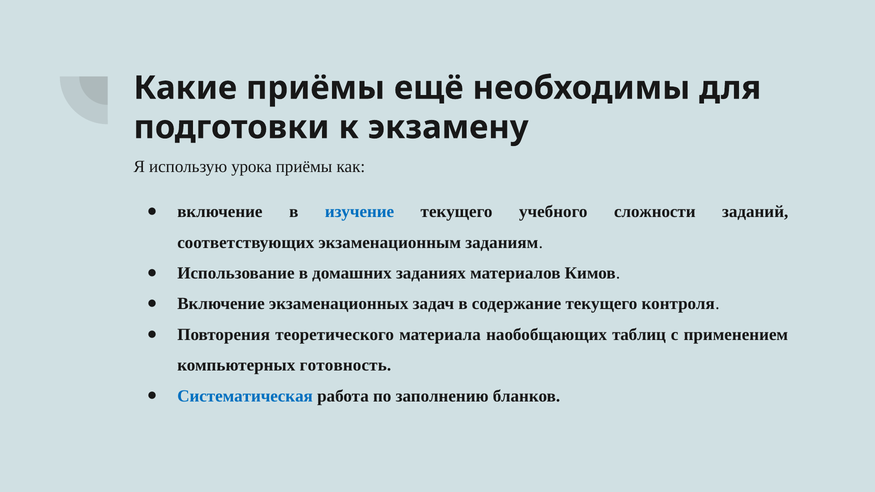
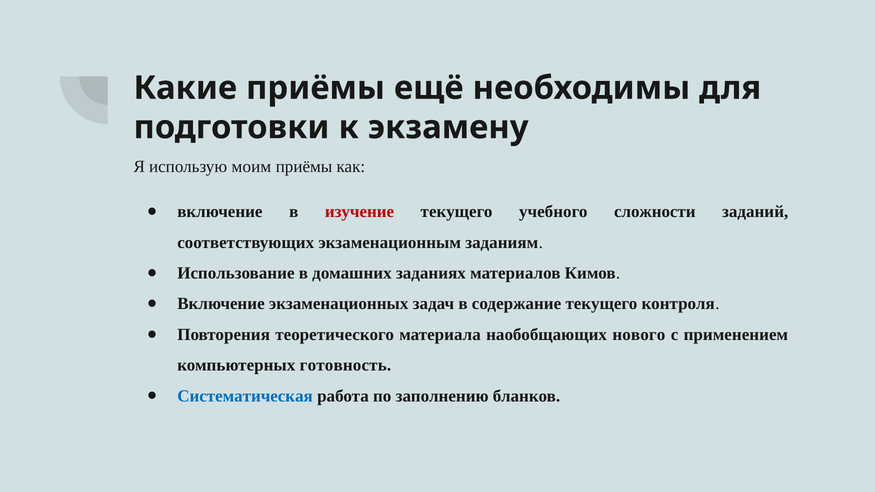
урока: урока -> моим (251, 167)
изучение colour: blue -> red (360, 212)
таблиц: таблиц -> нового (639, 335)
